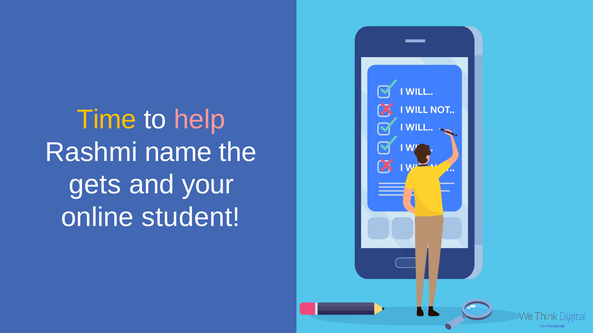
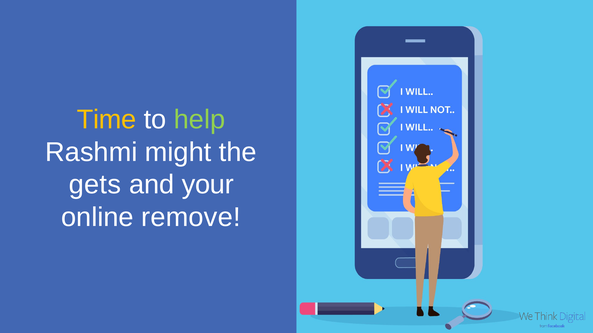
help colour: pink -> light green (200, 120)
name: name -> might (178, 152)
student: student -> remove (191, 218)
